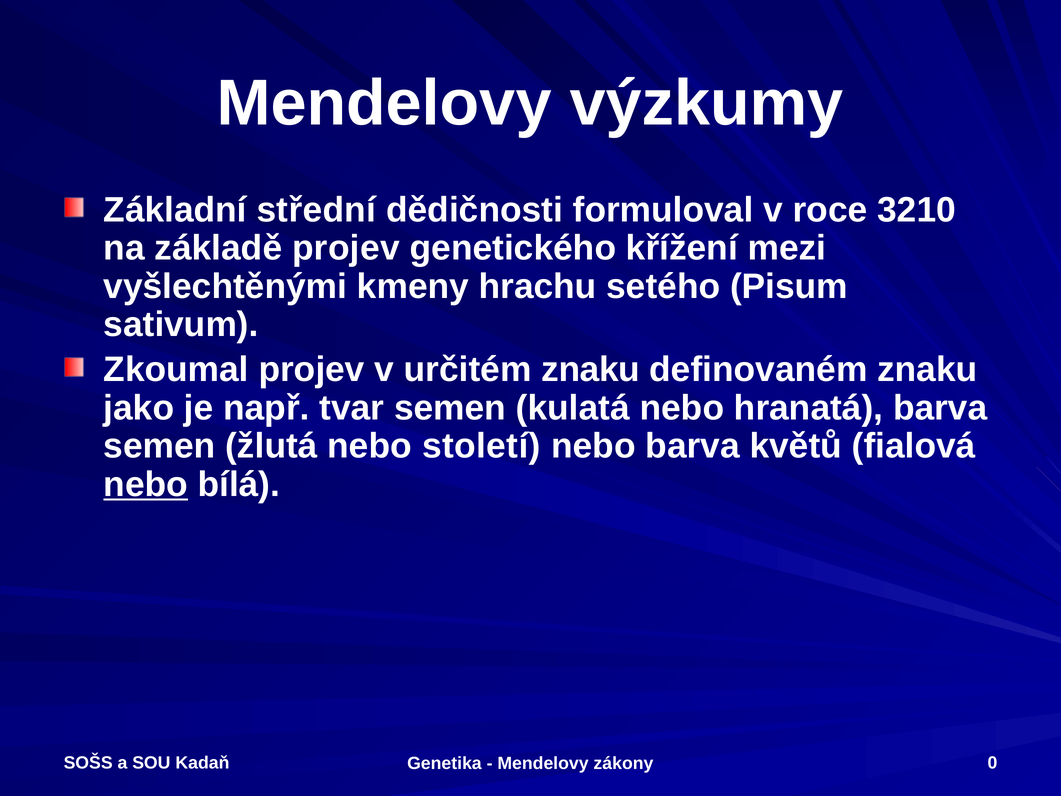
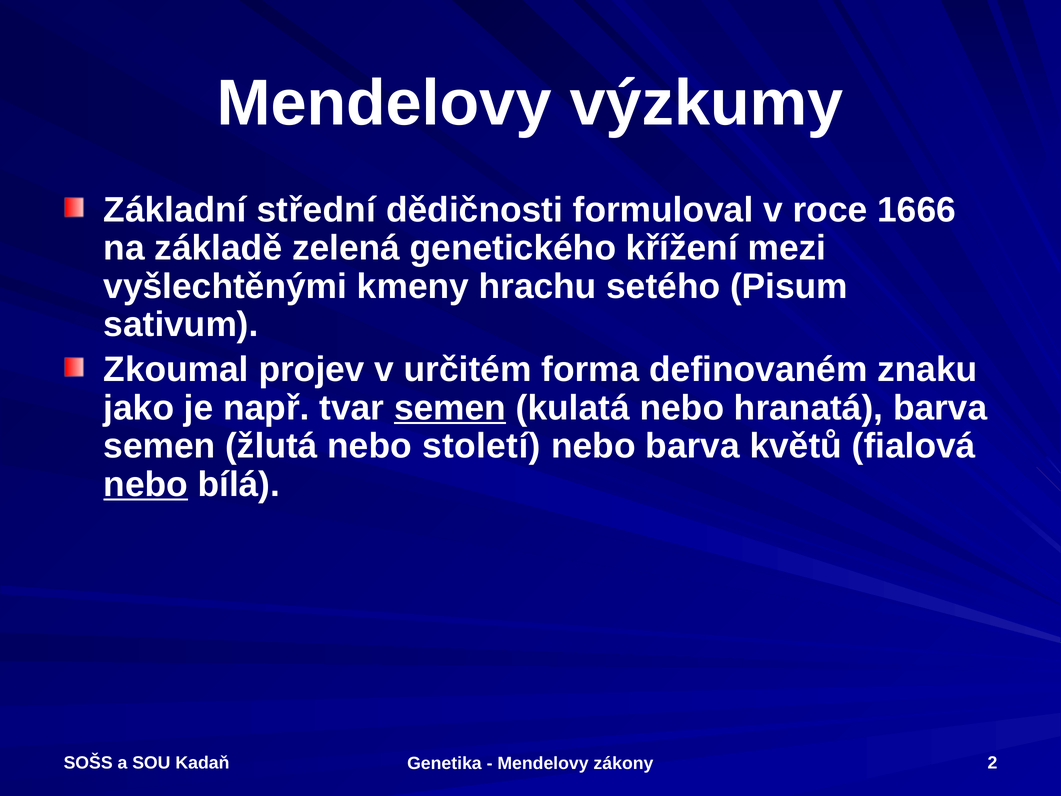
3210: 3210 -> 1666 (917, 210)
základě projev: projev -> zelená (346, 248)
určitém znaku: znaku -> forma (590, 370)
semen underline: none -> present (450, 408)
0: 0 -> 2 (993, 763)
